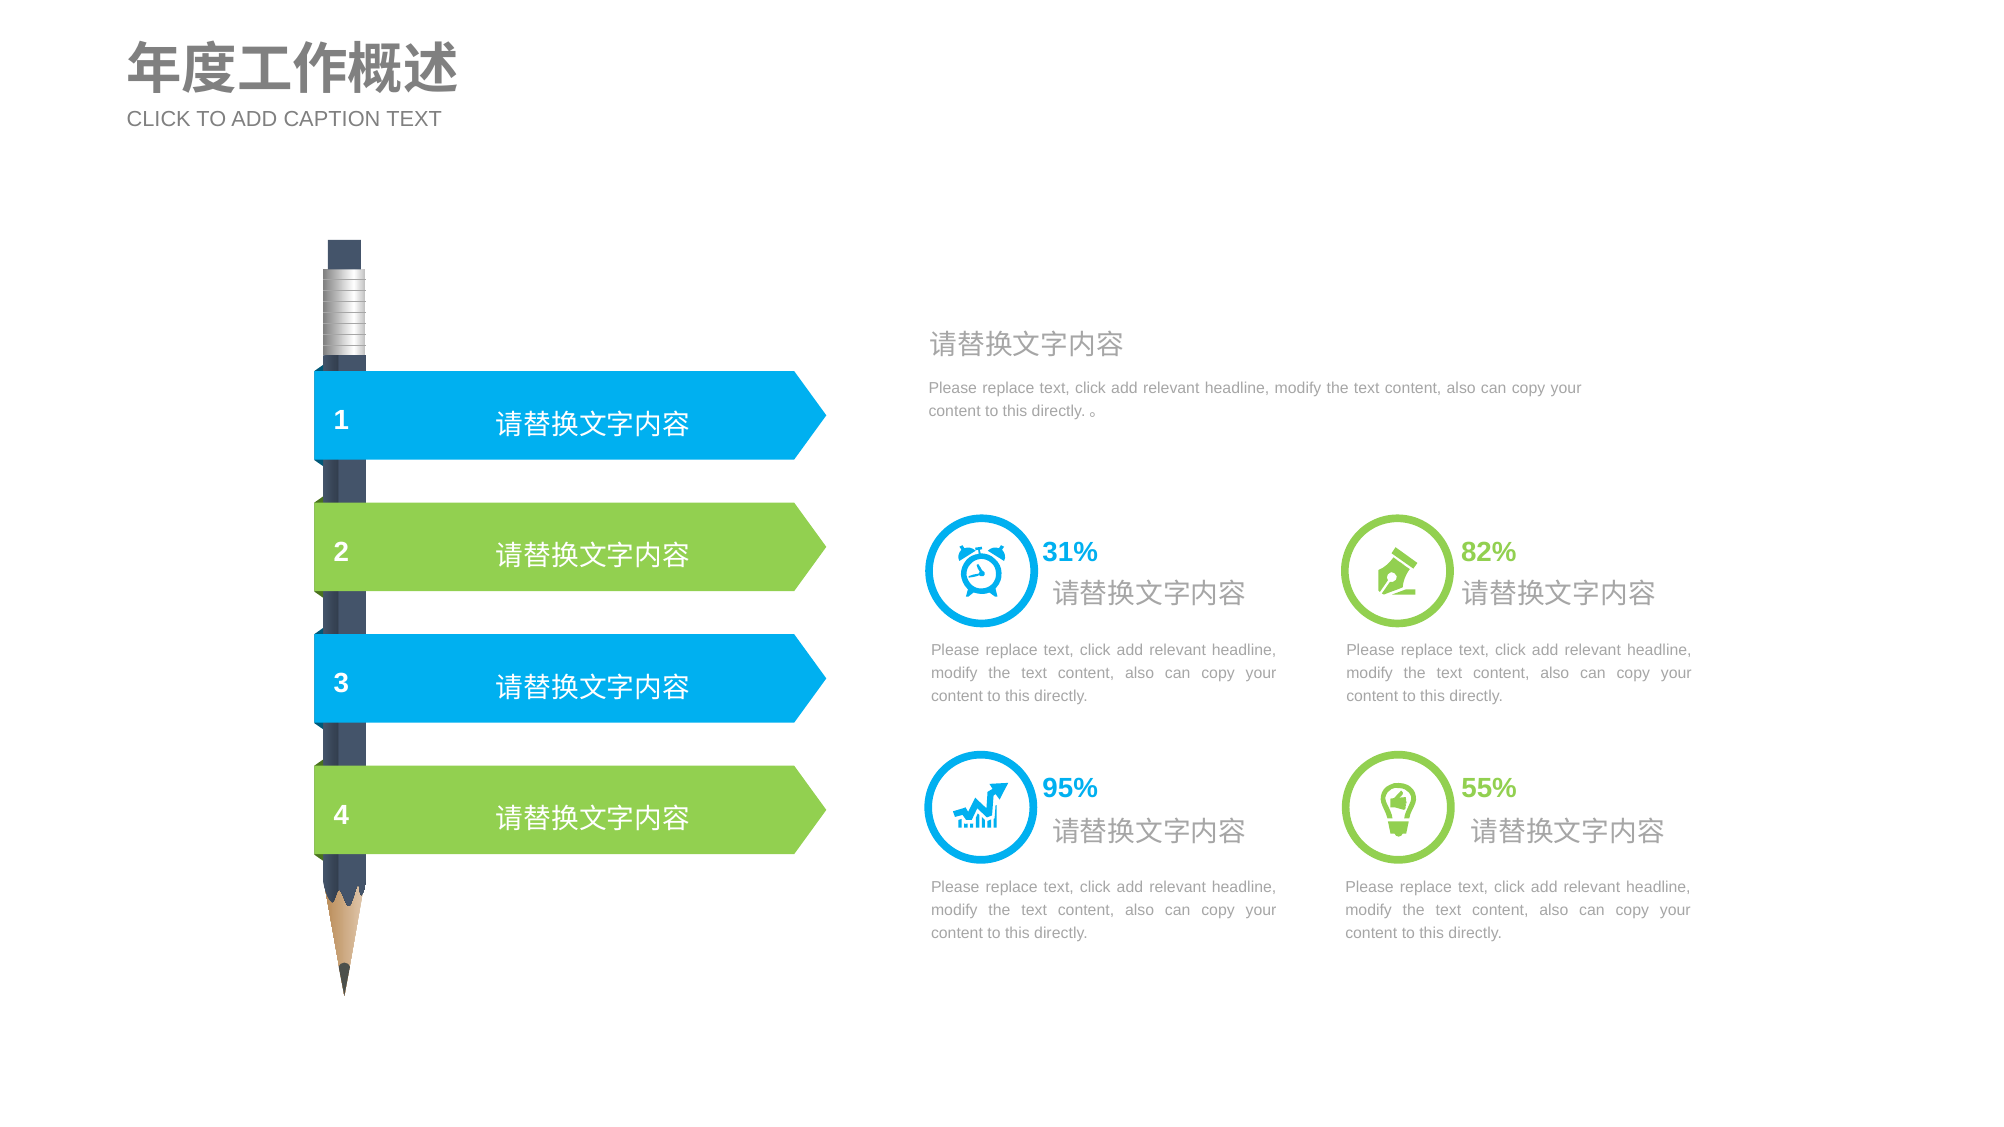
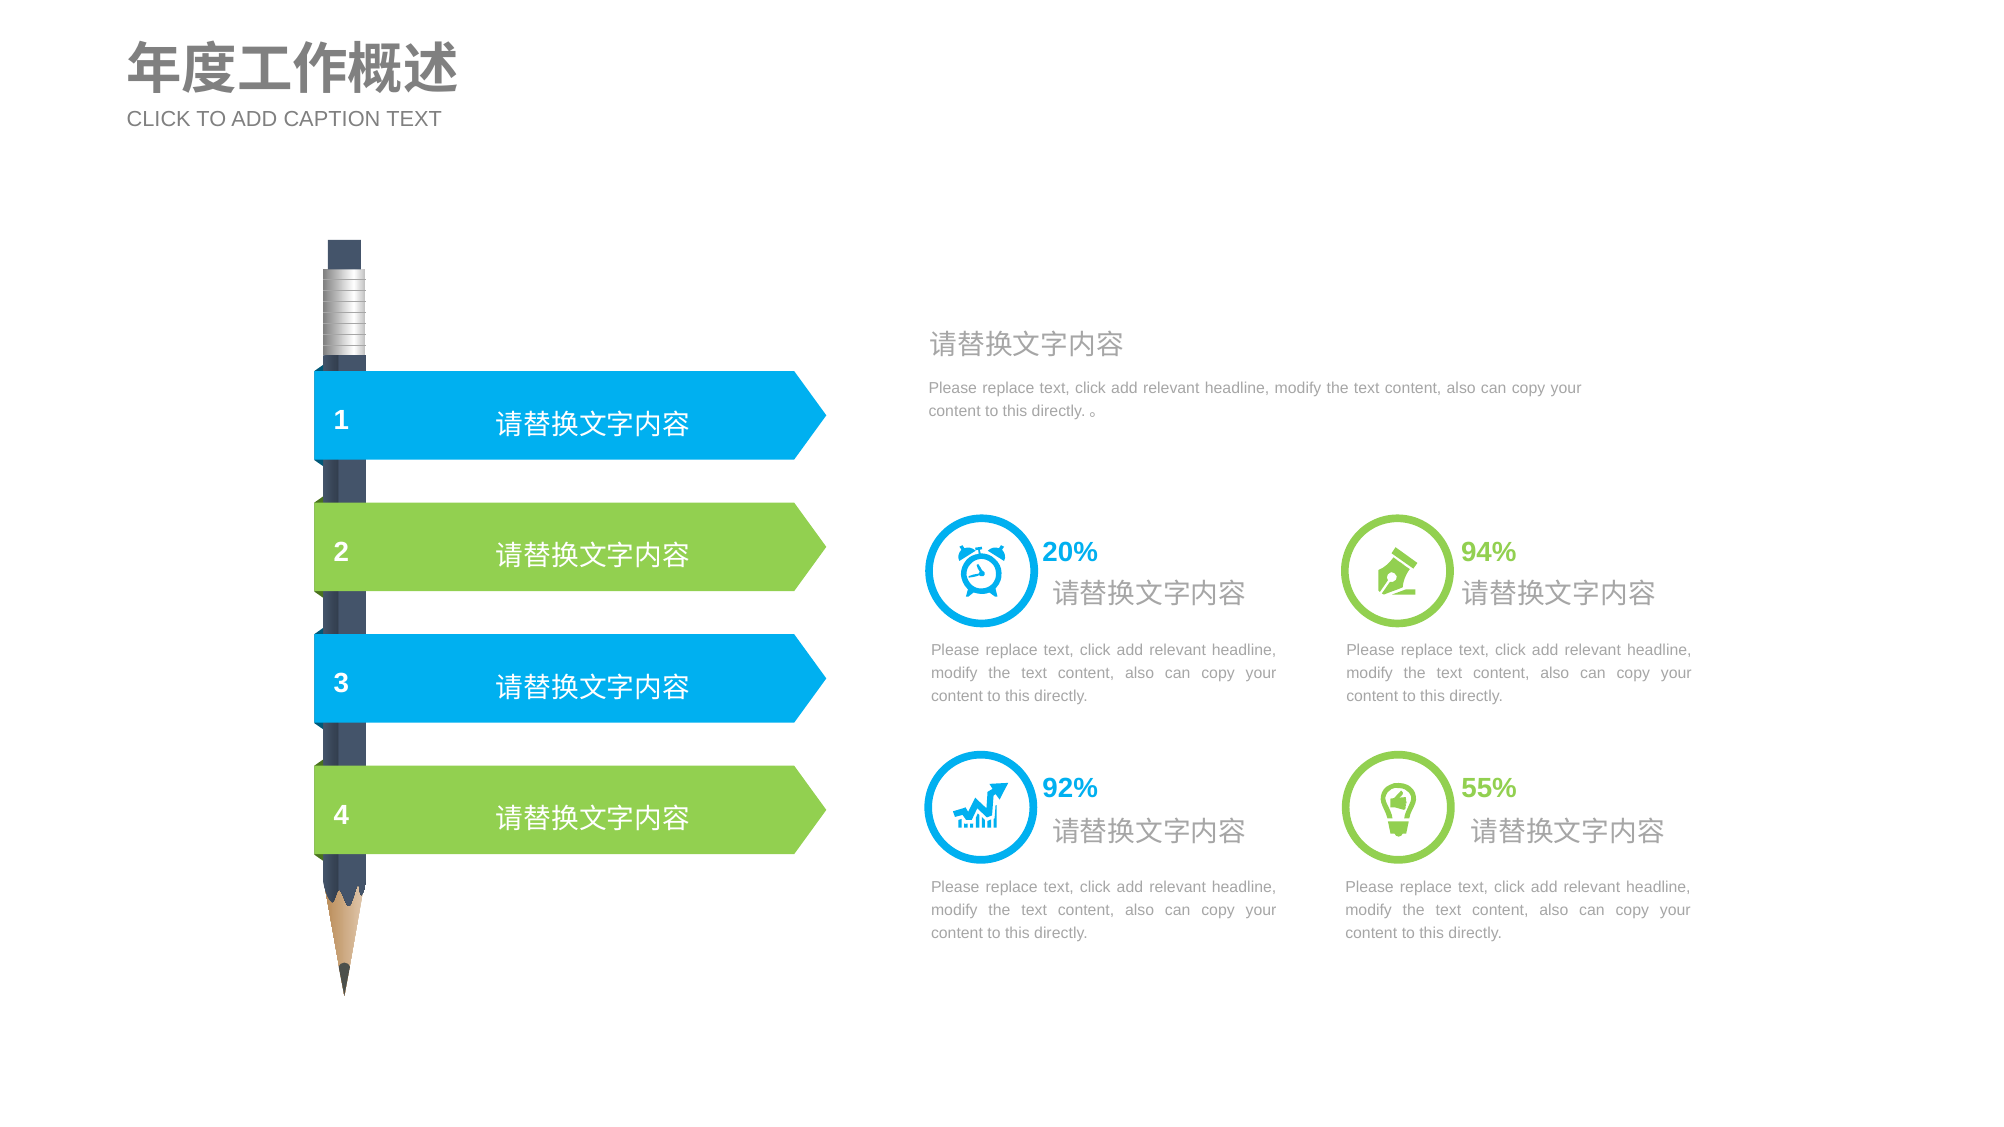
31%: 31% -> 20% (1070, 553)
82%: 82% -> 94% (1489, 553)
95%: 95% -> 92% (1070, 788)
